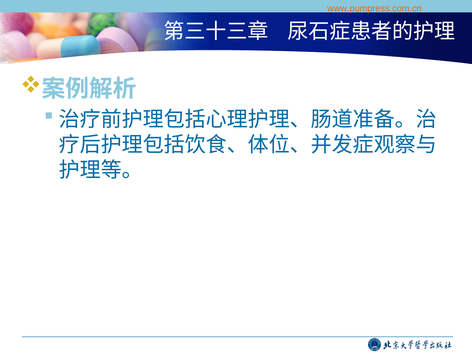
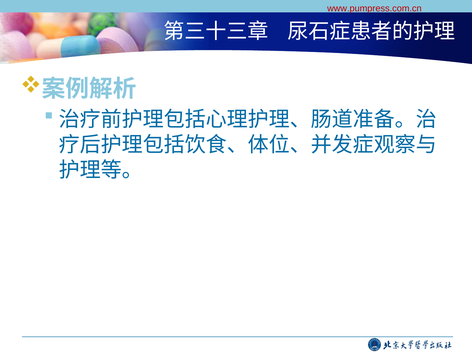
www.pumpress.com.cn colour: orange -> red (374, 8)
